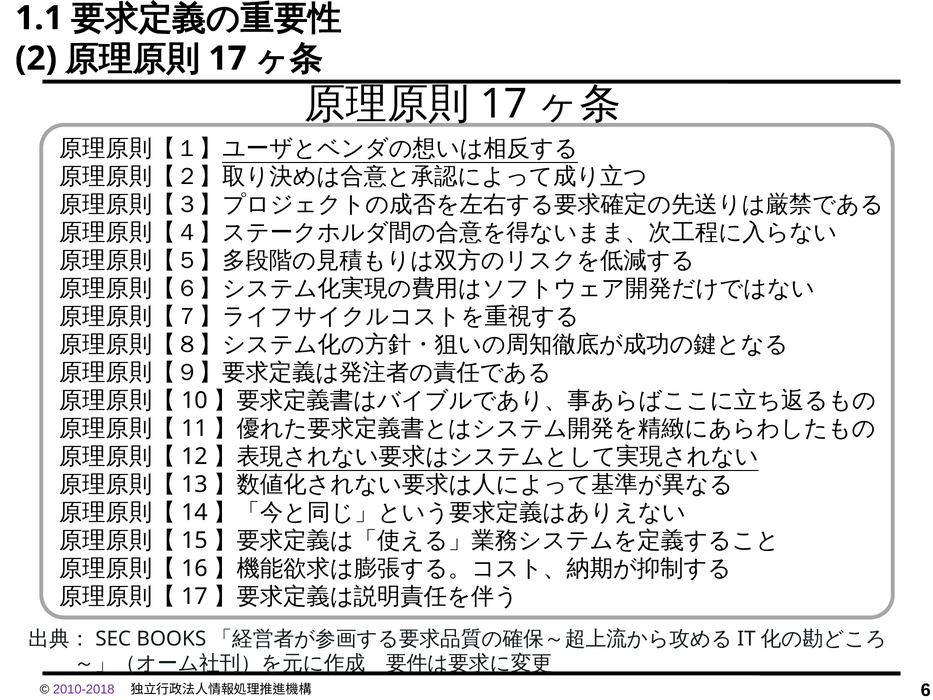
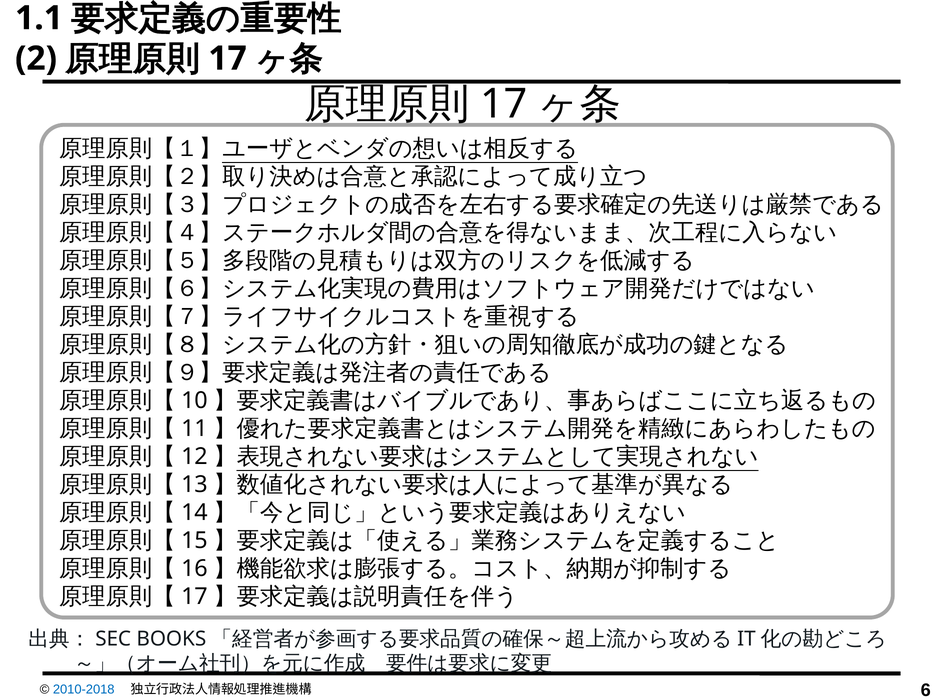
2010-2018 colour: purple -> blue (84, 689)
